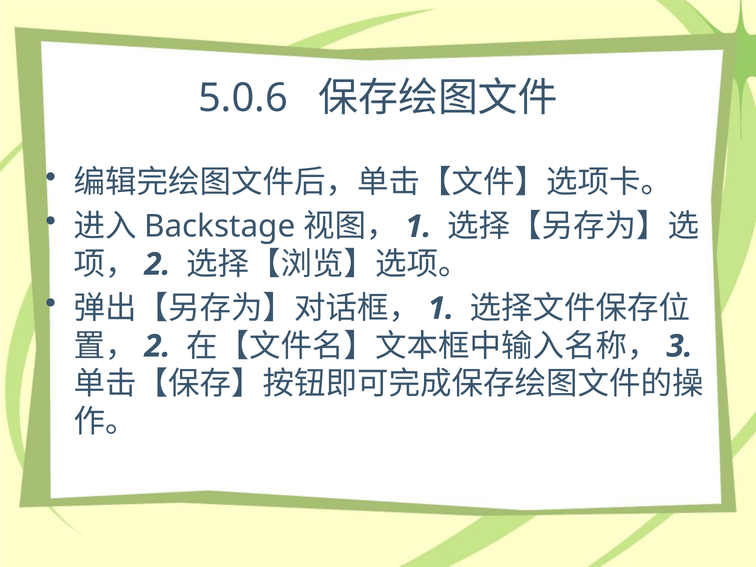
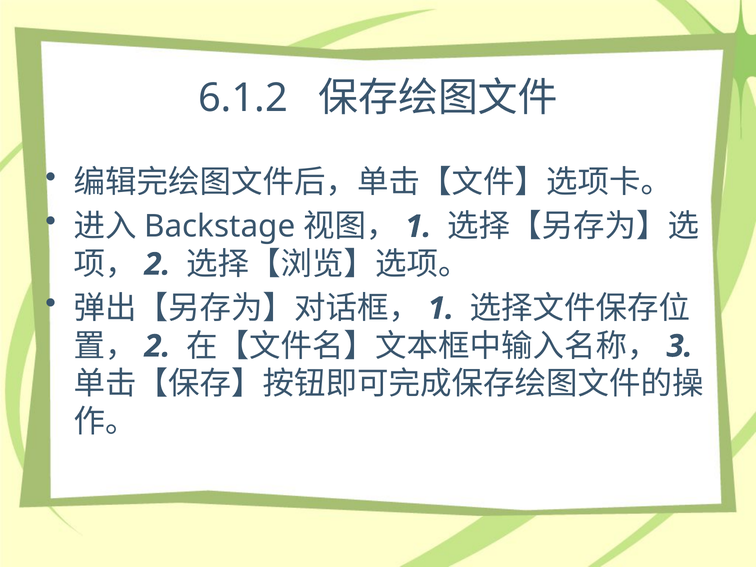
5.0.6: 5.0.6 -> 6.1.2 (243, 98)
